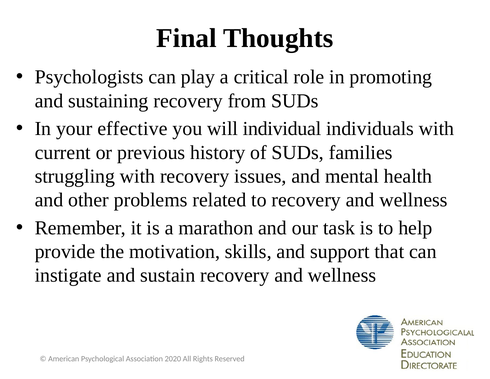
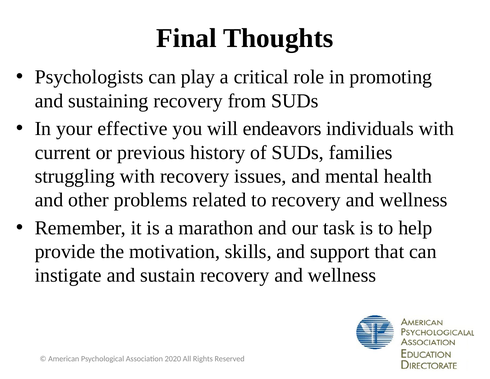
individual: individual -> endeavors (282, 129)
